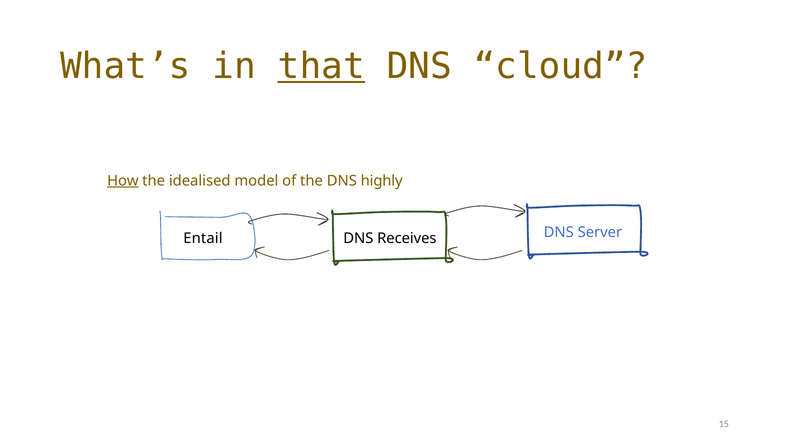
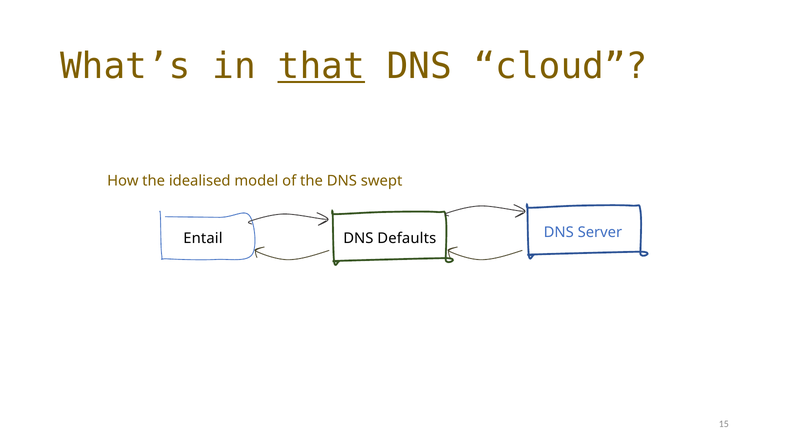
How underline: present -> none (123, 181)
highly: highly -> swept (382, 181)
Receives: Receives -> Defaults (407, 238)
